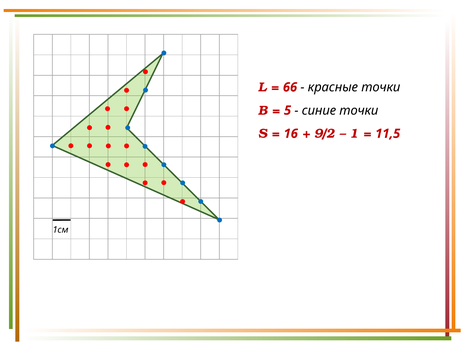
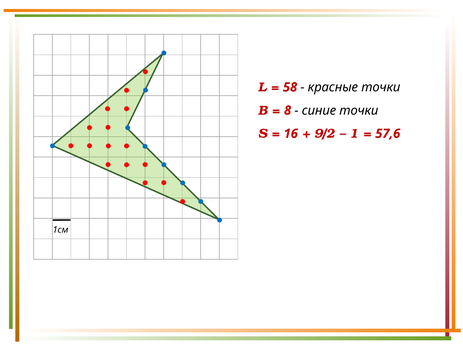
66: 66 -> 58 (290, 87)
5: 5 -> 8 (288, 110)
11,5: 11,5 -> 57,6 (388, 133)
